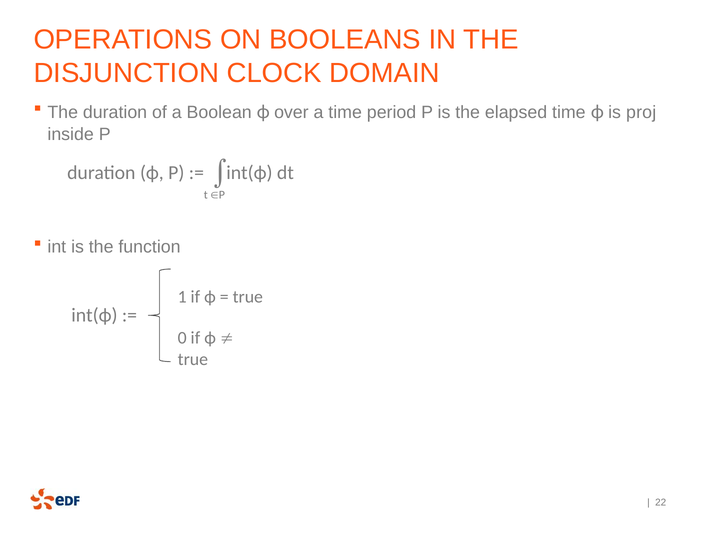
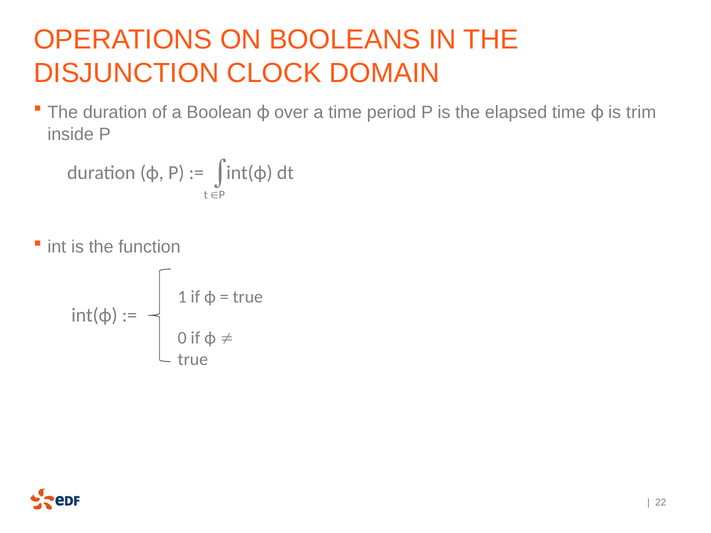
proj: proj -> trim (641, 113)
